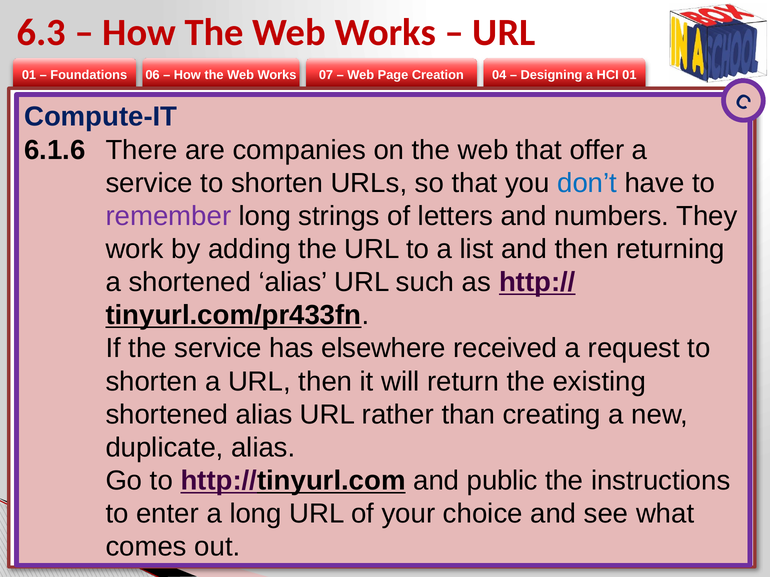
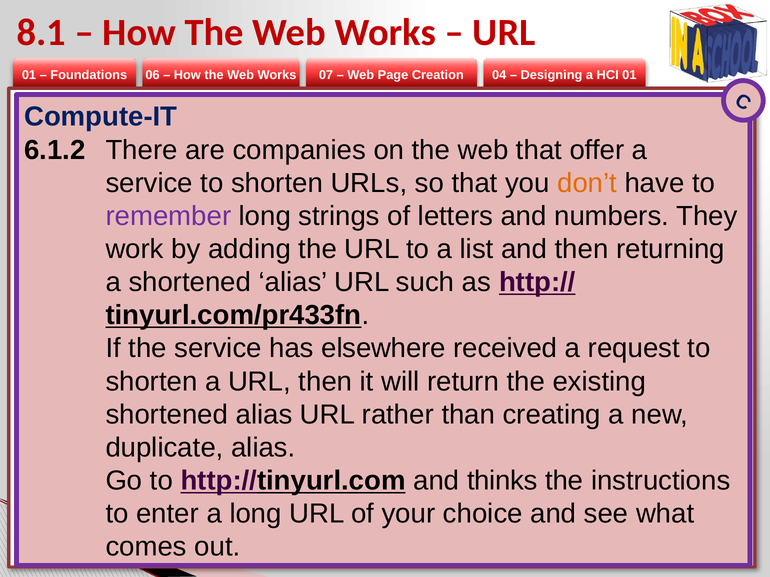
6.3: 6.3 -> 8.1 (41, 33)
6.1.6: 6.1.6 -> 6.1.2 (55, 150)
don’t colour: blue -> orange (587, 183)
public: public -> thinks (502, 481)
